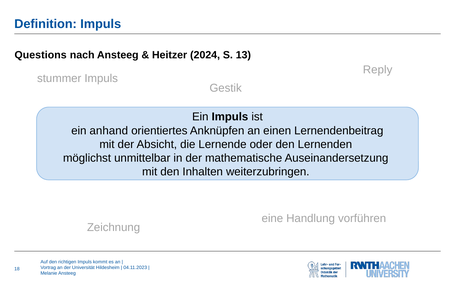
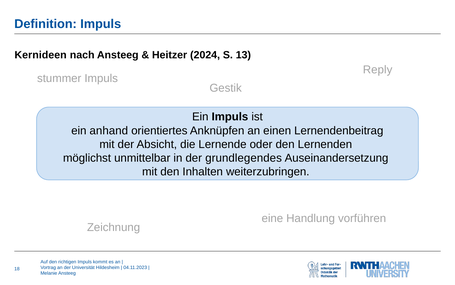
Questions: Questions -> Kernideen (41, 55)
mathematische: mathematische -> grundlegendes (244, 158)
